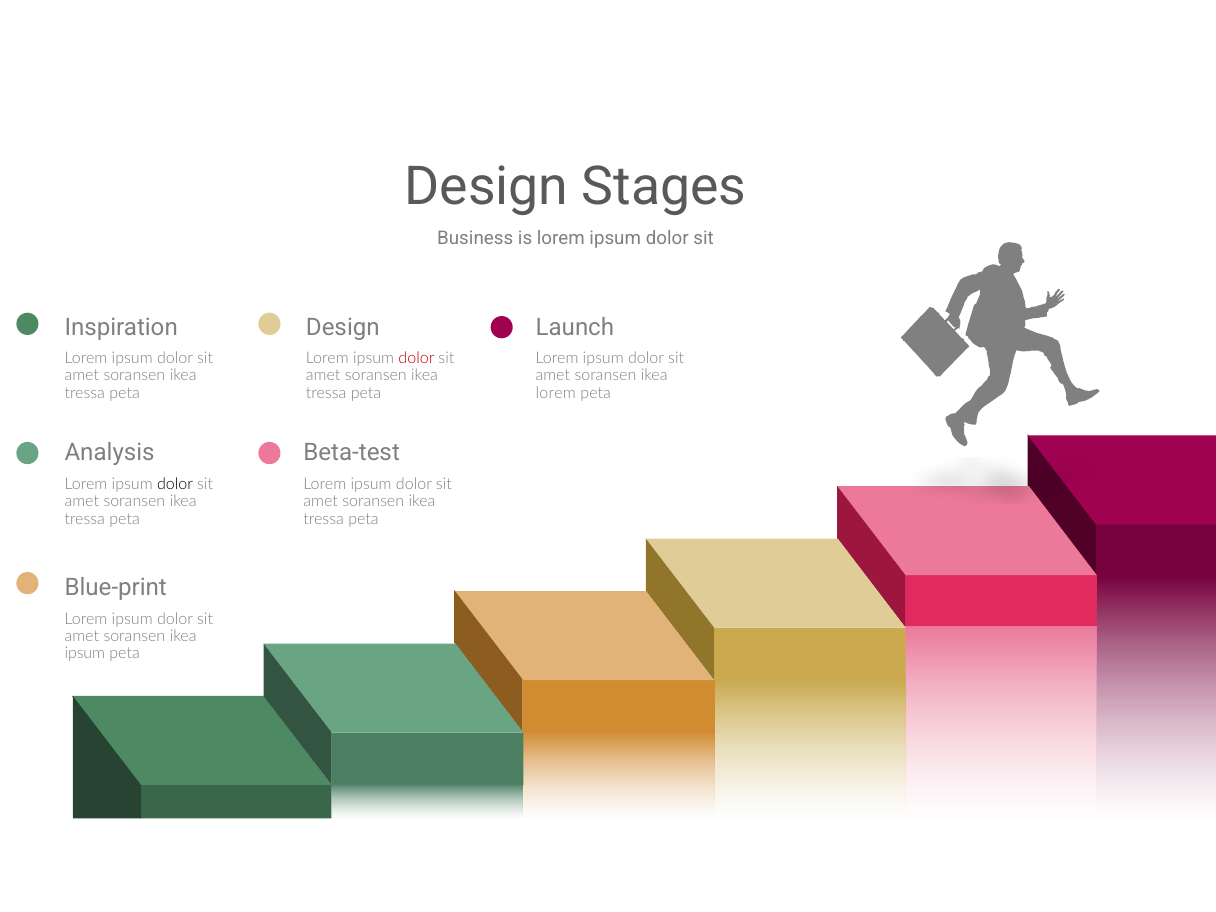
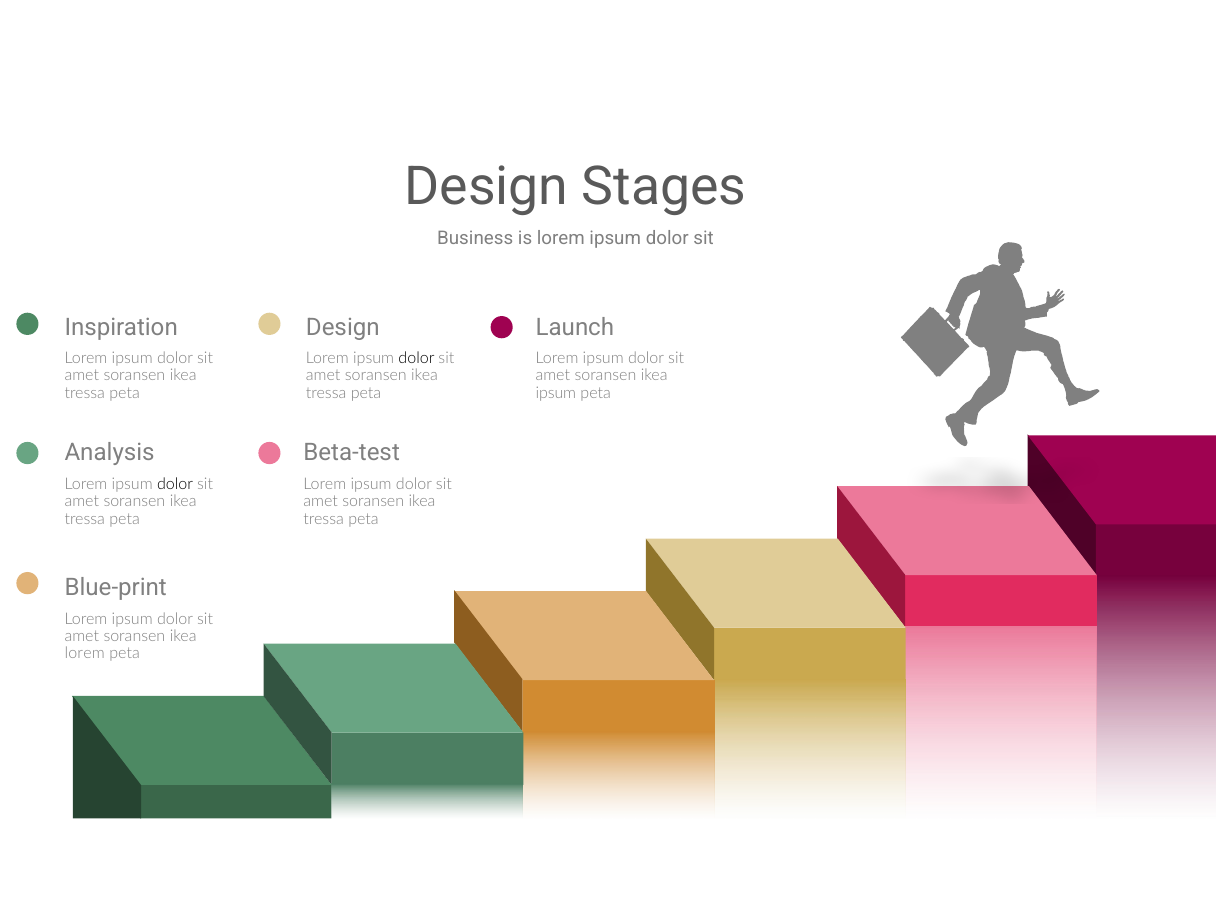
dolor colour: red -> black (416, 358)
lorem: lorem -> ipsum (556, 393)
ipsum: ipsum -> lorem (85, 654)
